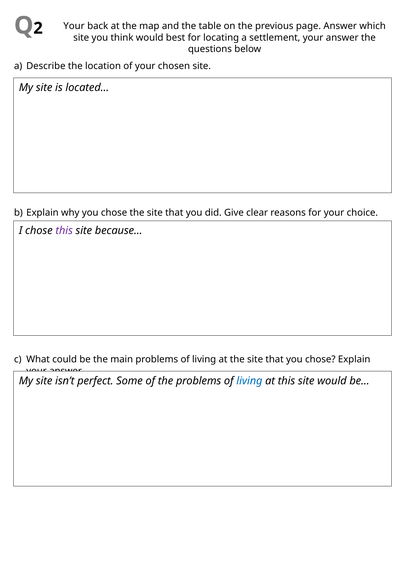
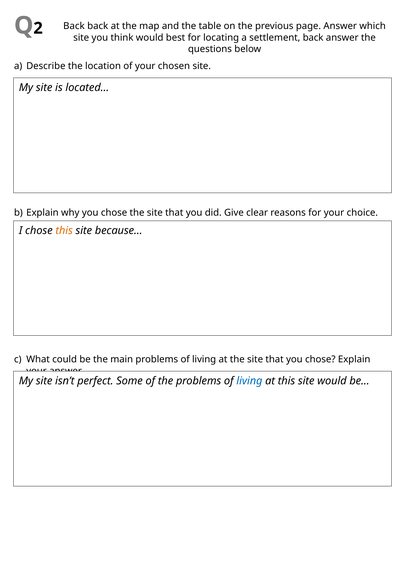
Your: Your -> Back (74, 26)
settlement your: your -> back (313, 38)
this colour: purple -> orange (64, 230)
